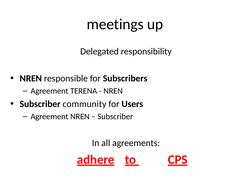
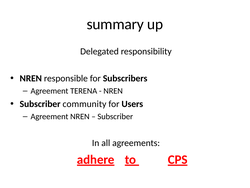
meetings: meetings -> summary (115, 24)
